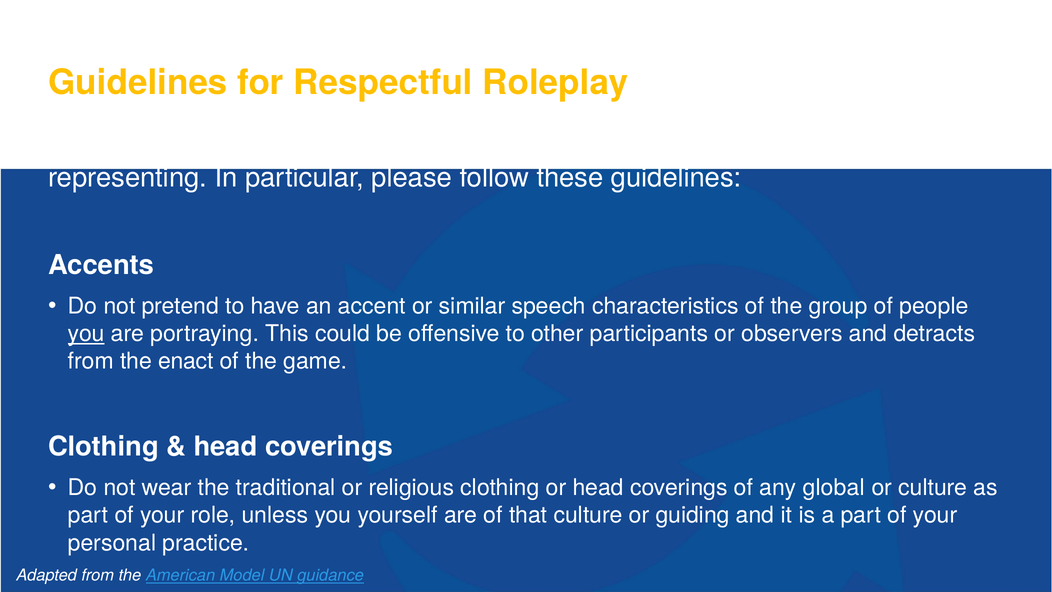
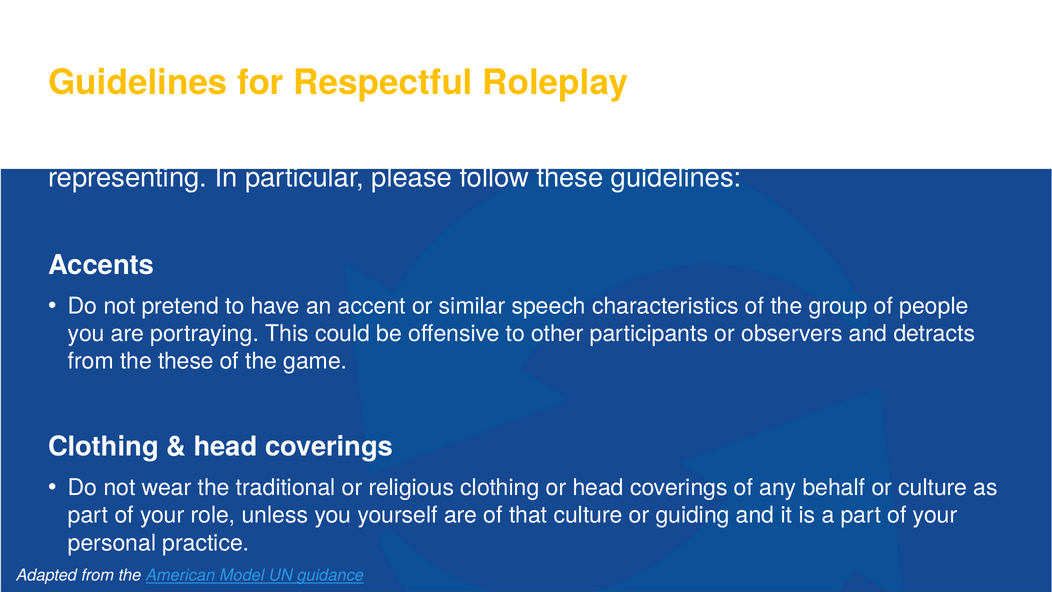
you underline: present -> none (86, 334)
the enact: enact -> these (186, 361)
global: global -> behalf (834, 487)
